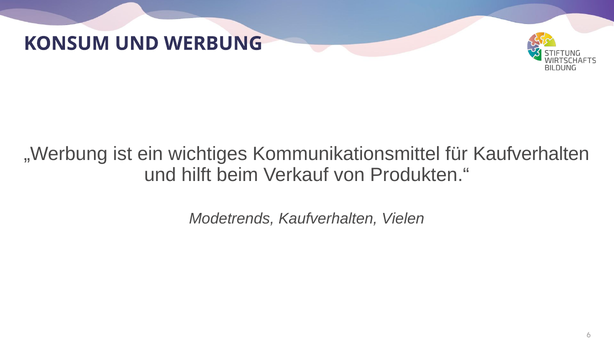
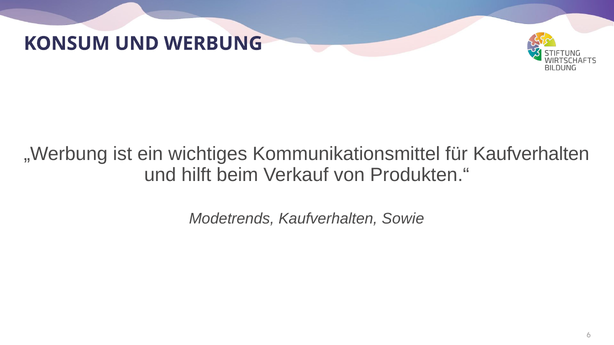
Vielen: Vielen -> Sowie (403, 219)
